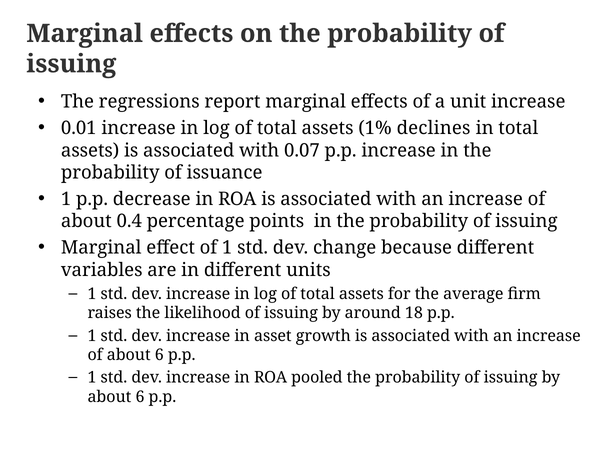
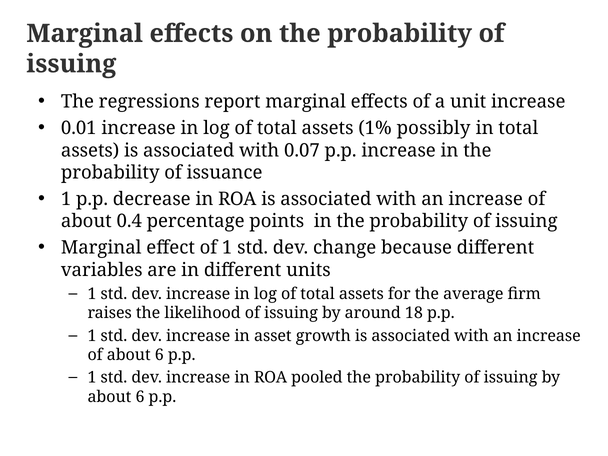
declines: declines -> possibly (434, 128)
